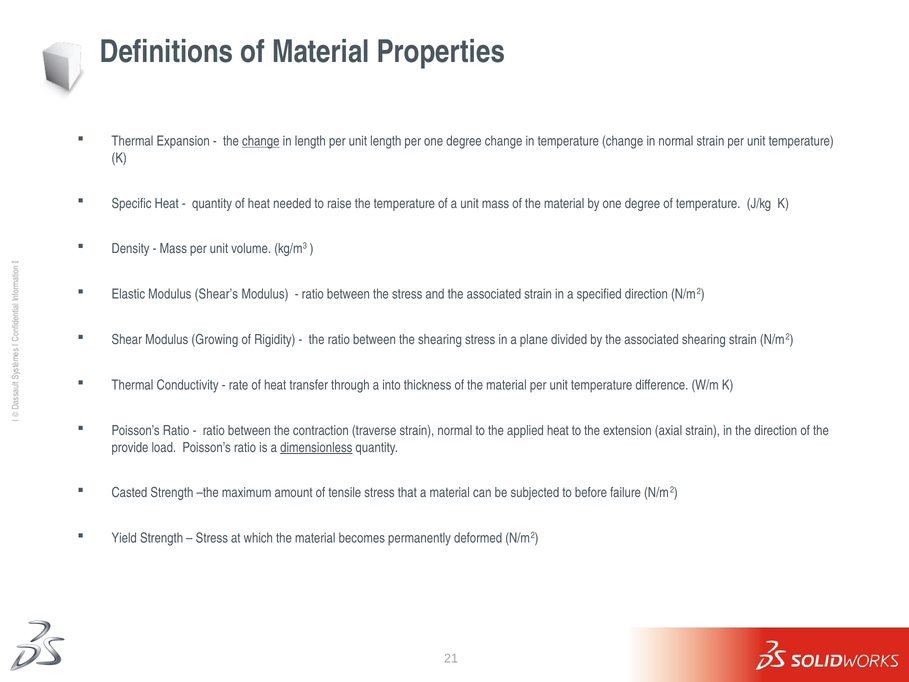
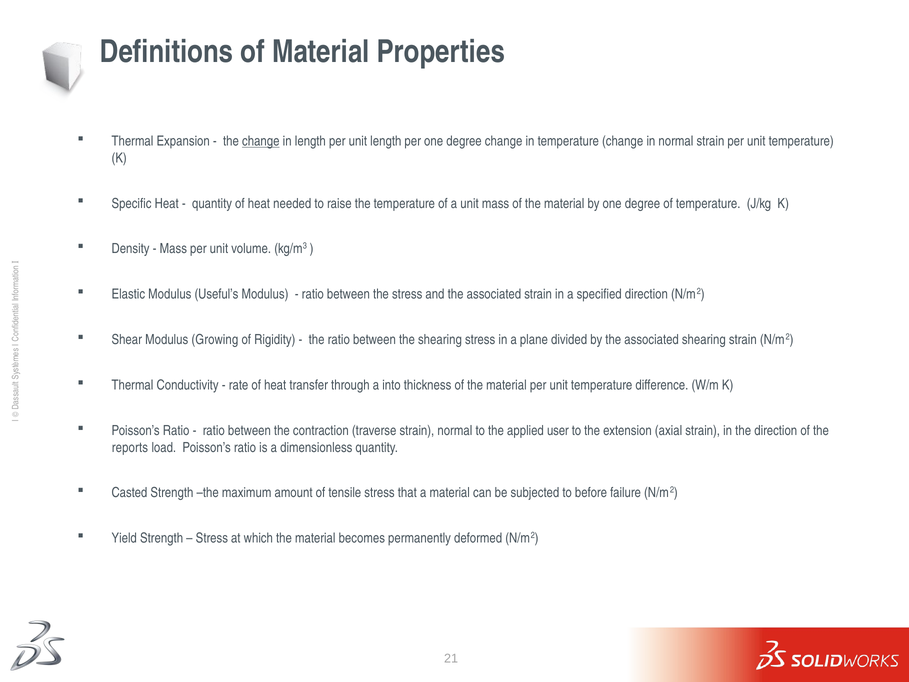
Shear’s: Shear’s -> Useful’s (216, 294)
applied heat: heat -> user (558, 431)
provide: provide -> reports (130, 447)
dimensionless underline: present -> none (316, 447)
